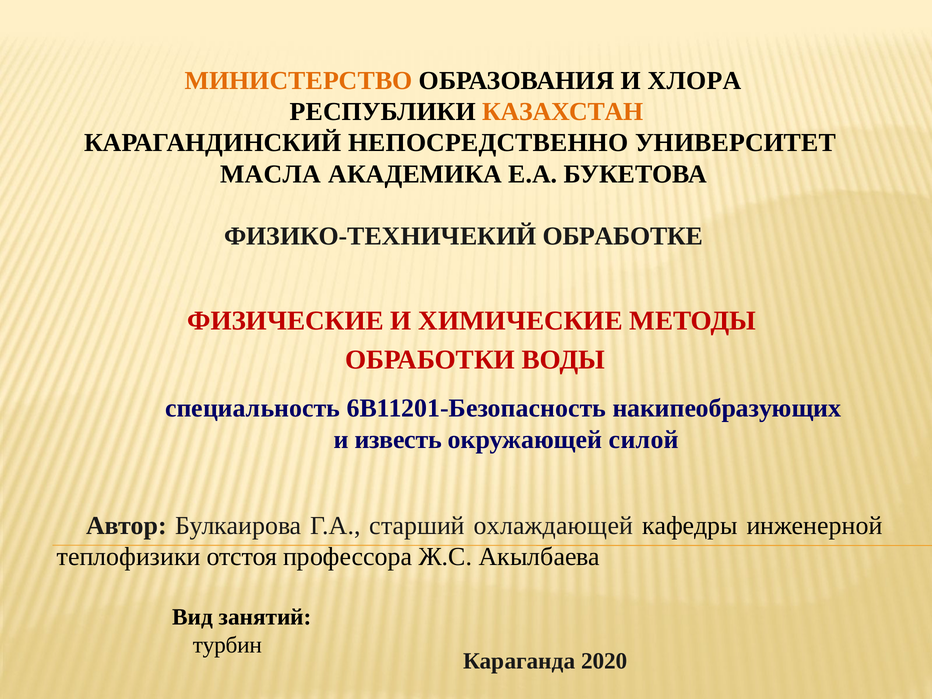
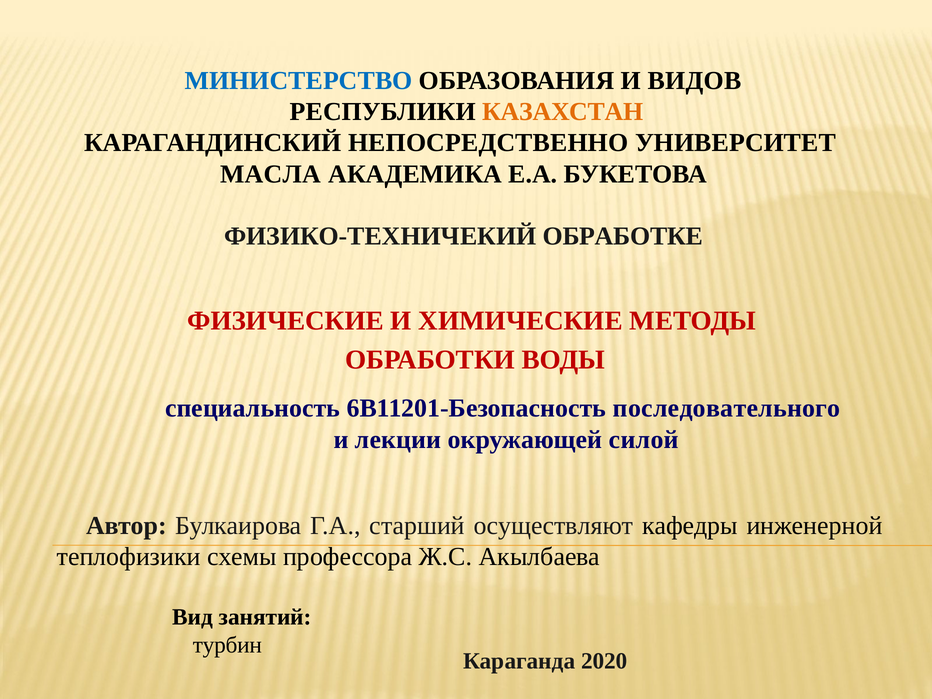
МИНИСТЕРСТВО colour: orange -> blue (299, 81)
ХЛОРА: ХЛОРА -> ВИДОВ (695, 81)
накипеобразующих: накипеобразующих -> последовательного (727, 408)
известь: известь -> лекции (398, 439)
охлаждающей: охлаждающей -> осуществляют (553, 526)
отстоя: отстоя -> схемы (242, 557)
